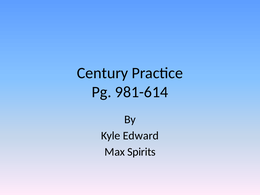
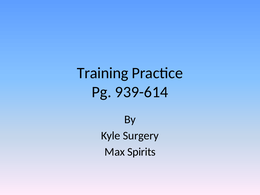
Century: Century -> Training (103, 73)
981-614: 981-614 -> 939-614 (142, 92)
Edward: Edward -> Surgery (141, 136)
